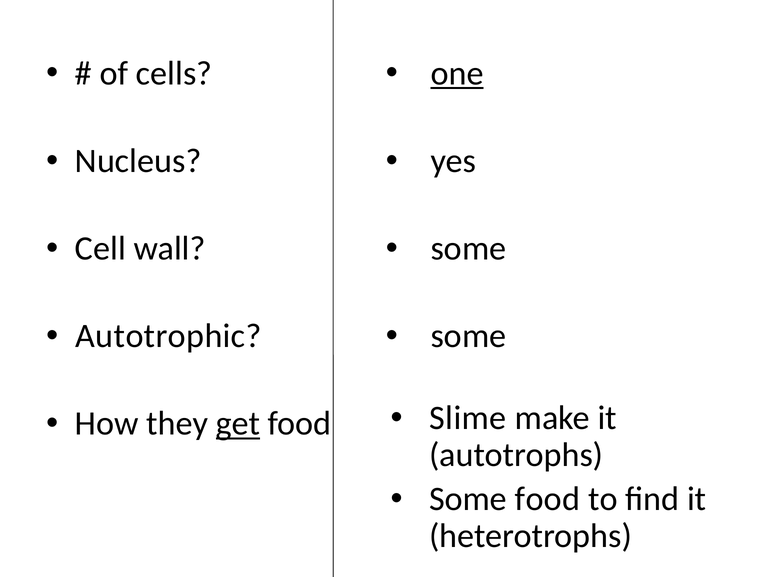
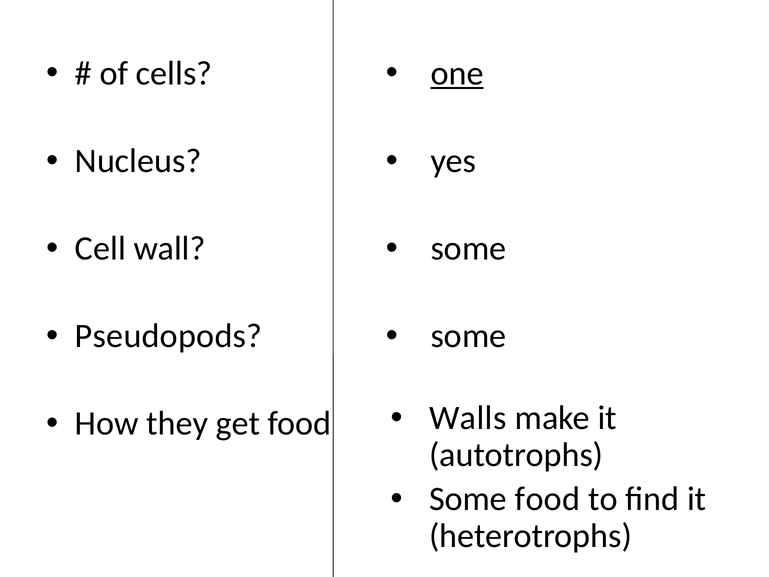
Autotrophic: Autotrophic -> Pseudopods (169, 336)
Slime: Slime -> Walls (468, 418)
get underline: present -> none (238, 423)
